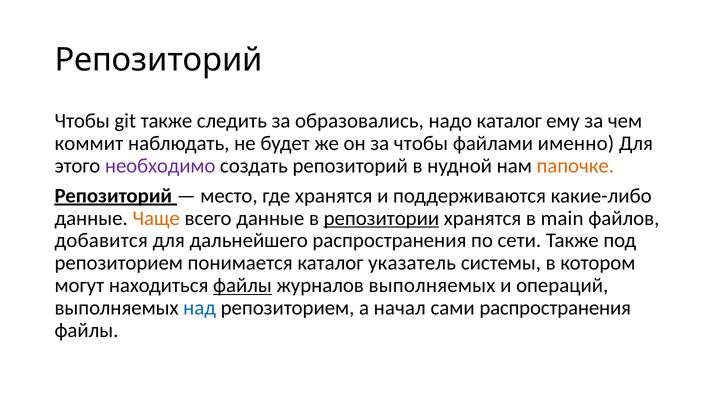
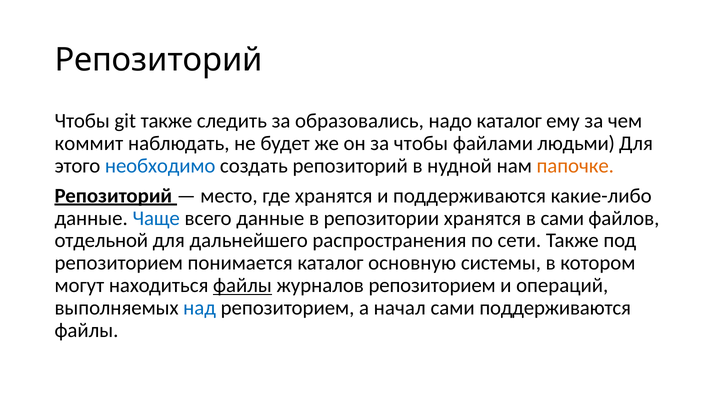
именно: именно -> людьми (576, 143)
необходимо colour: purple -> blue (160, 166)
Чаще colour: orange -> blue (156, 218)
репозитории underline: present -> none (381, 218)
в main: main -> сами (562, 218)
добавится: добавится -> отдельной (101, 241)
указатель: указатель -> основную (412, 263)
журналов выполняемых: выполняемых -> репозиторием (432, 286)
сами распространения: распространения -> поддерживаются (555, 308)
